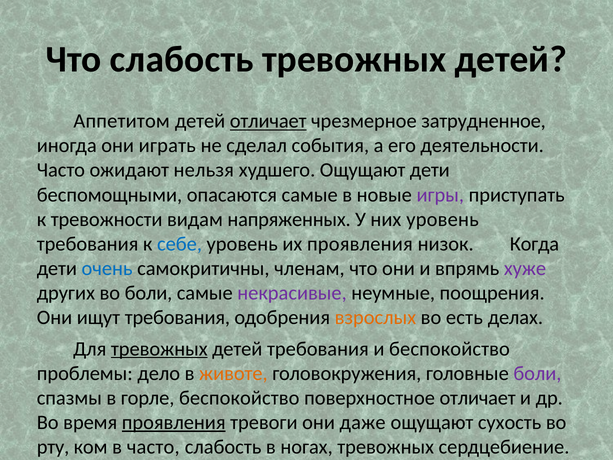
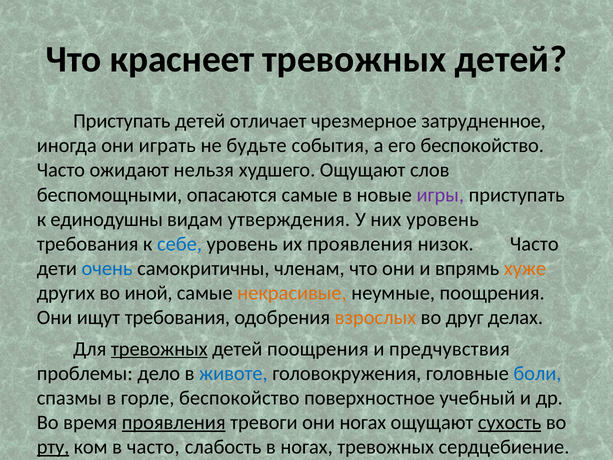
Что слабость: слабость -> краснеет (182, 59)
Аппетитом: Аппетитом -> Приступать (122, 121)
отличает underline: present -> none (268, 121)
сделал: сделал -> будьте (256, 146)
его деятельности: деятельности -> беспокойство (482, 146)
Ощущают дети: дети -> слов (430, 170)
тревожности: тревожности -> единодушны (107, 219)
напряженных: напряженных -> утверждения (289, 219)
низок Когда: Когда -> Часто (534, 244)
хуже colour: purple -> orange (525, 268)
во боли: боли -> иной (149, 293)
некрасивые colour: purple -> orange (292, 293)
есть: есть -> друг (465, 317)
детей требования: требования -> поощрения (318, 349)
и беспокойство: беспокойство -> предчувствия (449, 349)
животе colour: orange -> blue (233, 373)
боли colour: purple -> blue (537, 373)
поверхностное отличает: отличает -> учебный (477, 398)
они даже: даже -> ногах (363, 422)
сухость underline: none -> present (510, 422)
рту underline: none -> present (53, 447)
